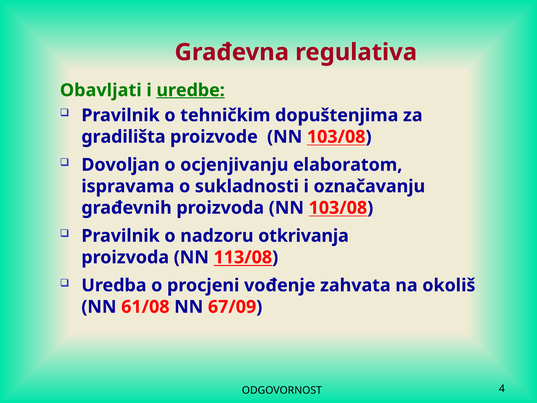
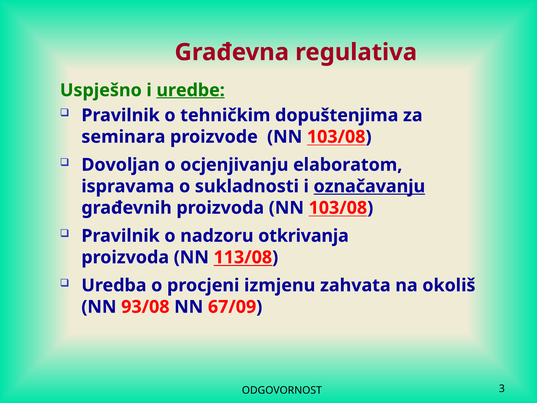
Obavljati: Obavljati -> Uspješno (101, 90)
gradilišta: gradilišta -> seminara (123, 137)
označavanju underline: none -> present (369, 186)
vođenje: vođenje -> izmjenu (280, 285)
61/08: 61/08 -> 93/08 (145, 307)
4: 4 -> 3 (502, 388)
